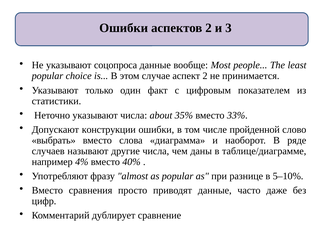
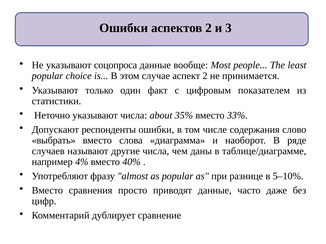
конструкции: конструкции -> респонденты (109, 130)
пройденной: пройденной -> содержания (255, 130)
